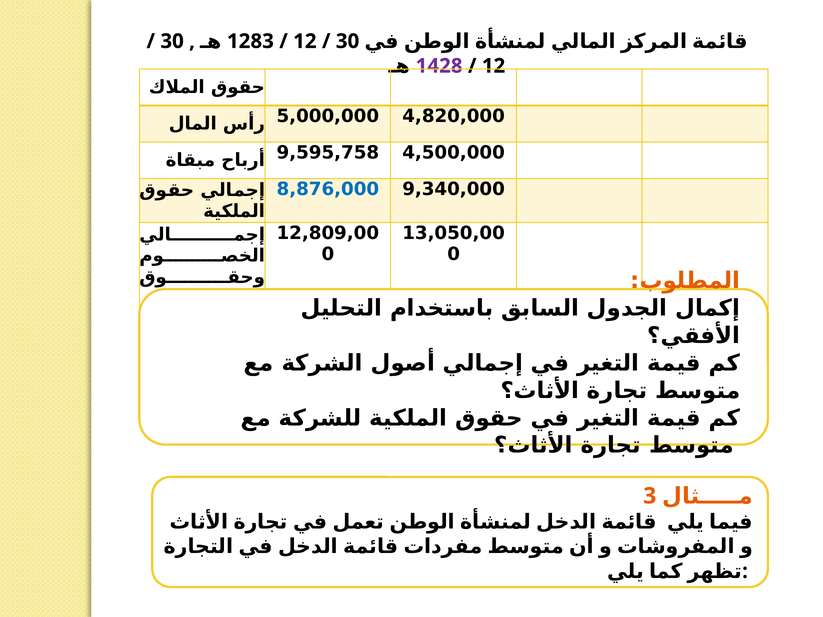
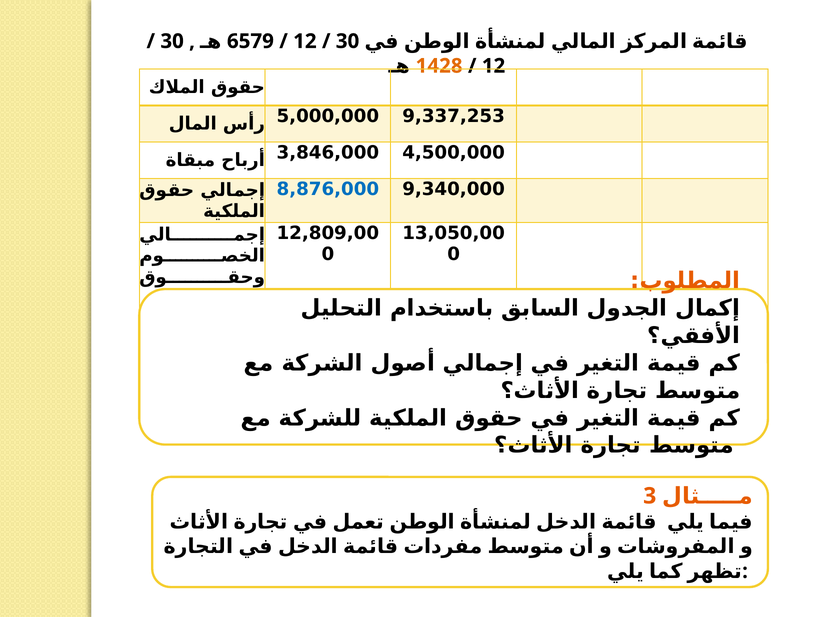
1283: 1283 -> 6579 (250, 41)
1428 colour: purple -> orange (439, 66)
4,820,000: 4,820,000 -> 9,337,253 (454, 116)
9,595,758: 9,595,758 -> 3,846,000 (328, 153)
